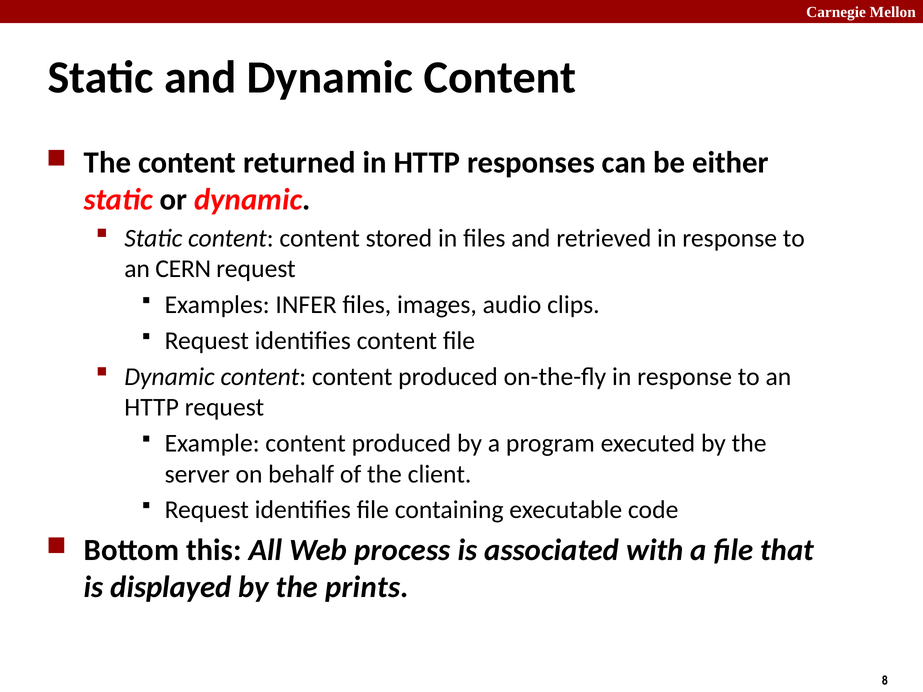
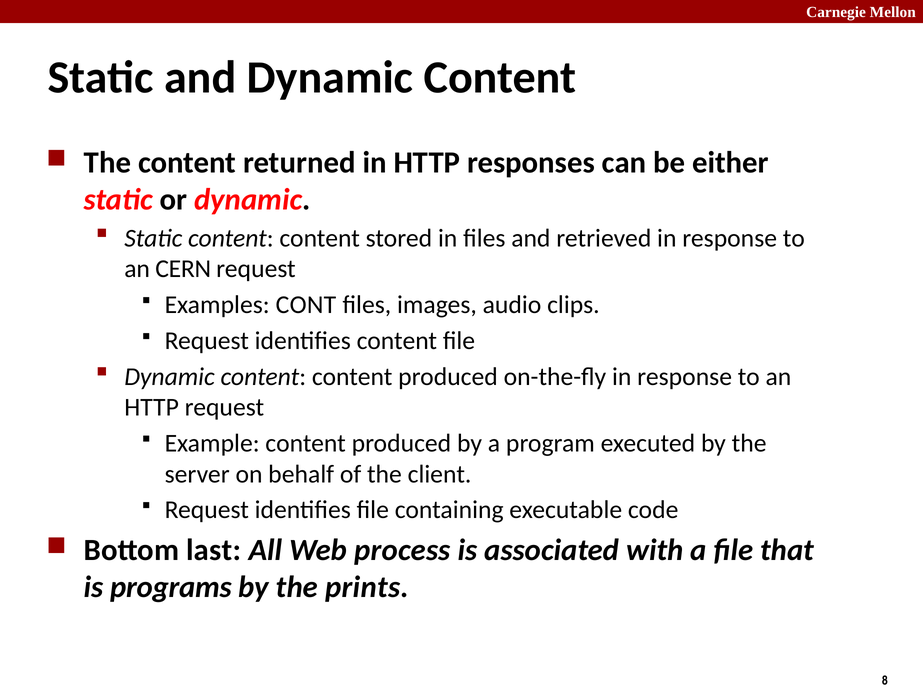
INFER: INFER -> CONT (306, 305)
this: this -> last (214, 550)
displayed: displayed -> programs (171, 587)
